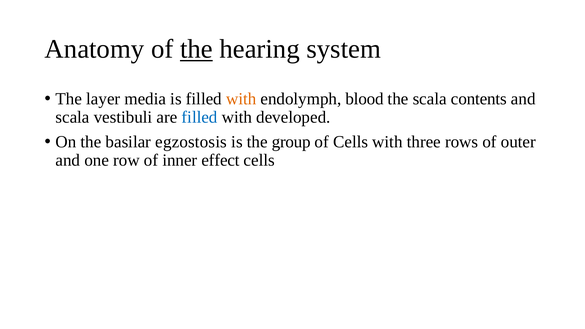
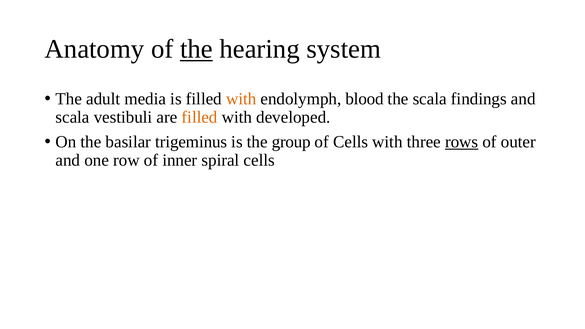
layer: layer -> adult (103, 99)
contents: contents -> findings (479, 99)
filled colour: blue -> orange (200, 117)
egzostosis: egzostosis -> trigeminus (191, 142)
rows underline: none -> present (462, 142)
effect: effect -> spiral (220, 160)
